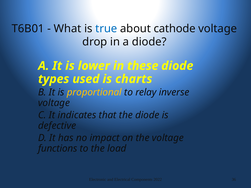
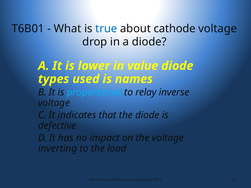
these: these -> value (143, 66)
charts: charts -> names (134, 79)
proportional colour: yellow -> light blue (94, 92)
functions: functions -> inverting (58, 149)
